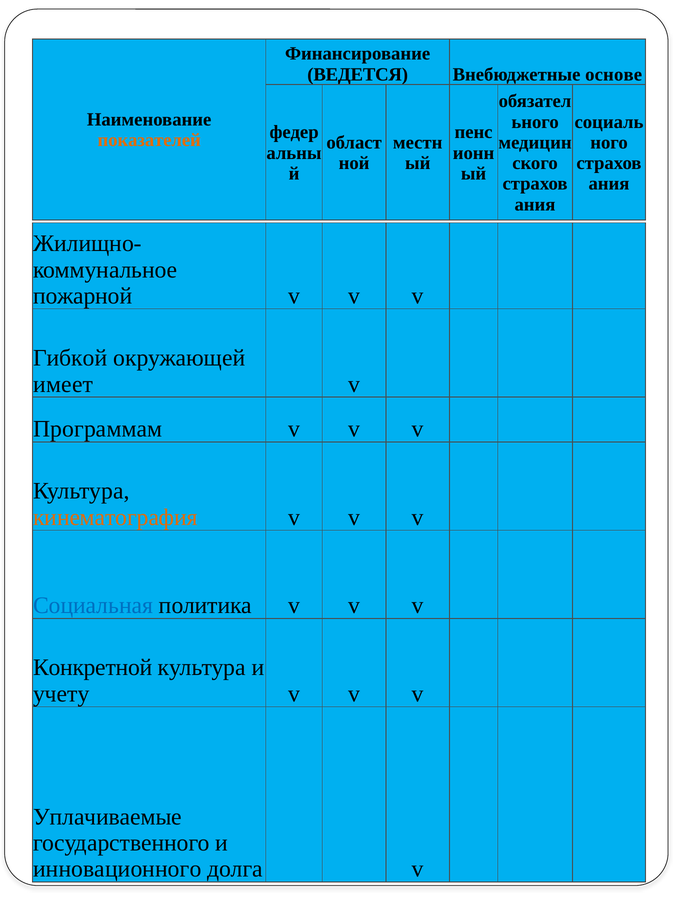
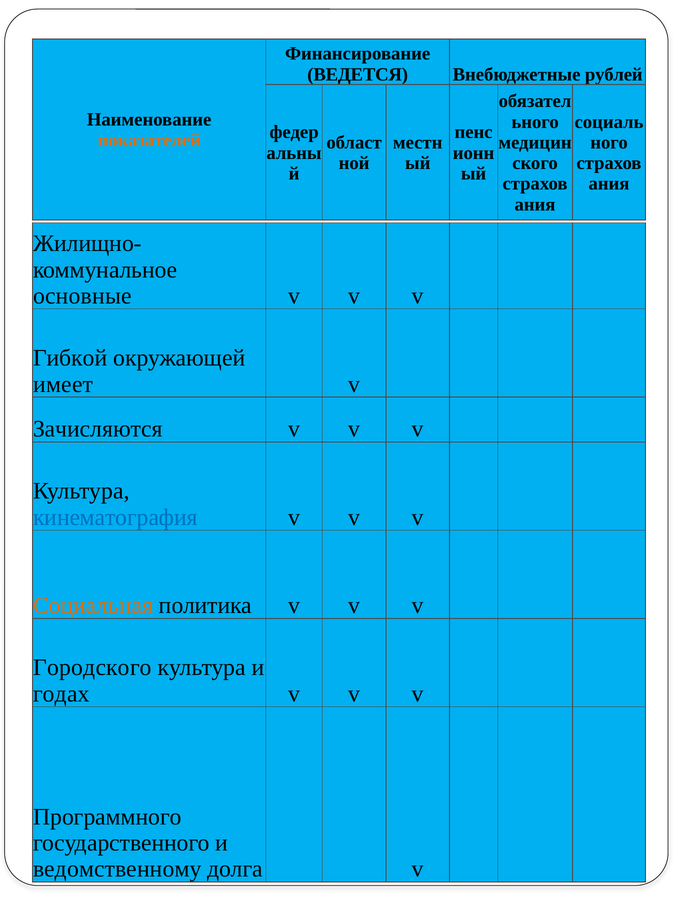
основе: основе -> рублей (614, 74)
пожарной: пожарной -> основные (83, 296)
Программам: Программам -> Зачисляются (98, 429)
кинематография colour: orange -> blue (115, 517)
Социальная colour: blue -> orange (93, 605)
Конкретной: Конкретной -> Городского (92, 667)
учету: учету -> годах (61, 693)
Уплачиваемые: Уплачиваемые -> Программного (107, 816)
инновационного: инновационного -> ведомственному (117, 869)
